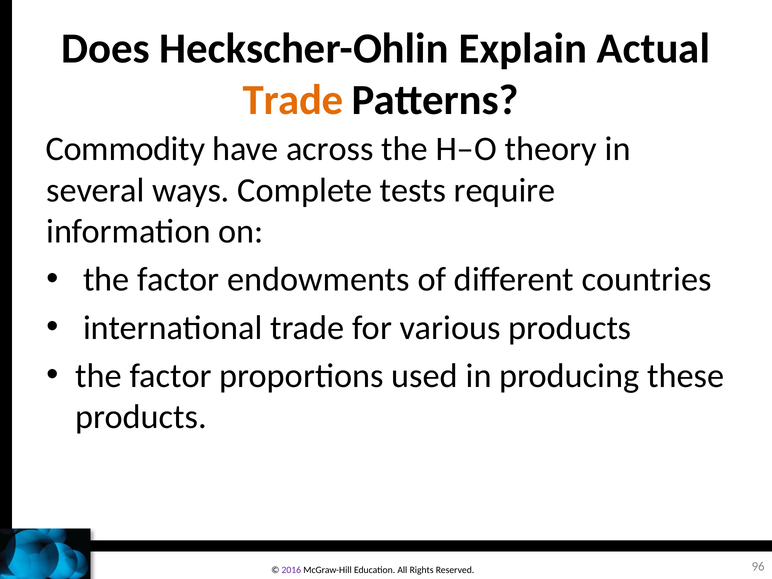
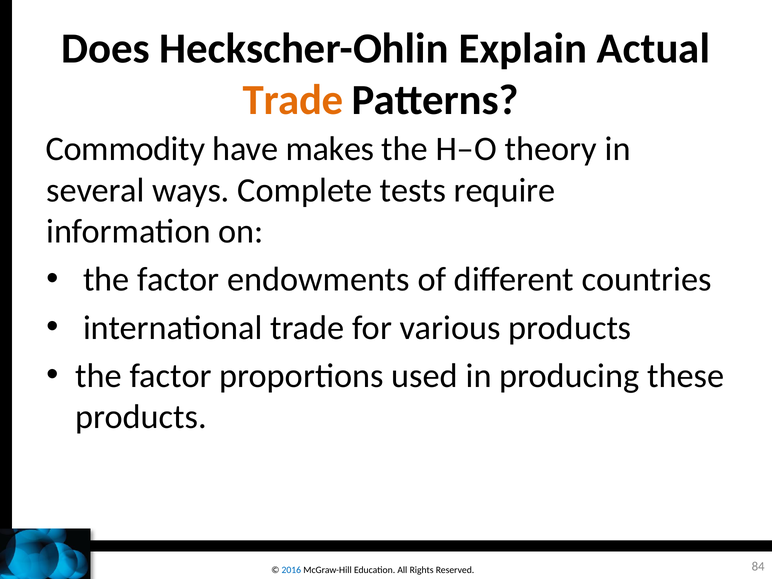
across: across -> makes (330, 149)
2016 colour: purple -> blue (291, 570)
96: 96 -> 84 (758, 566)
